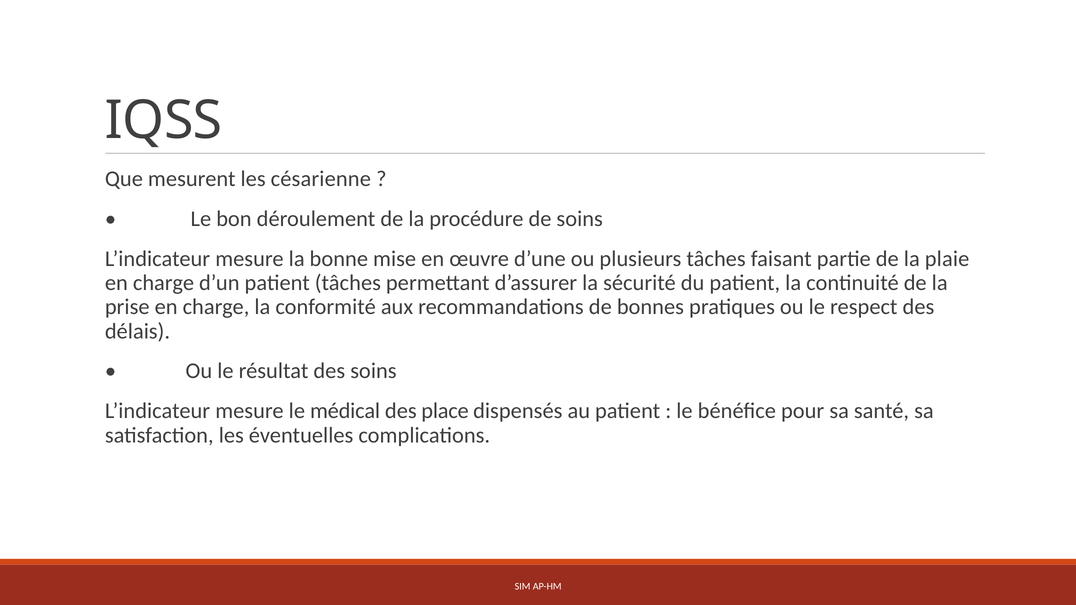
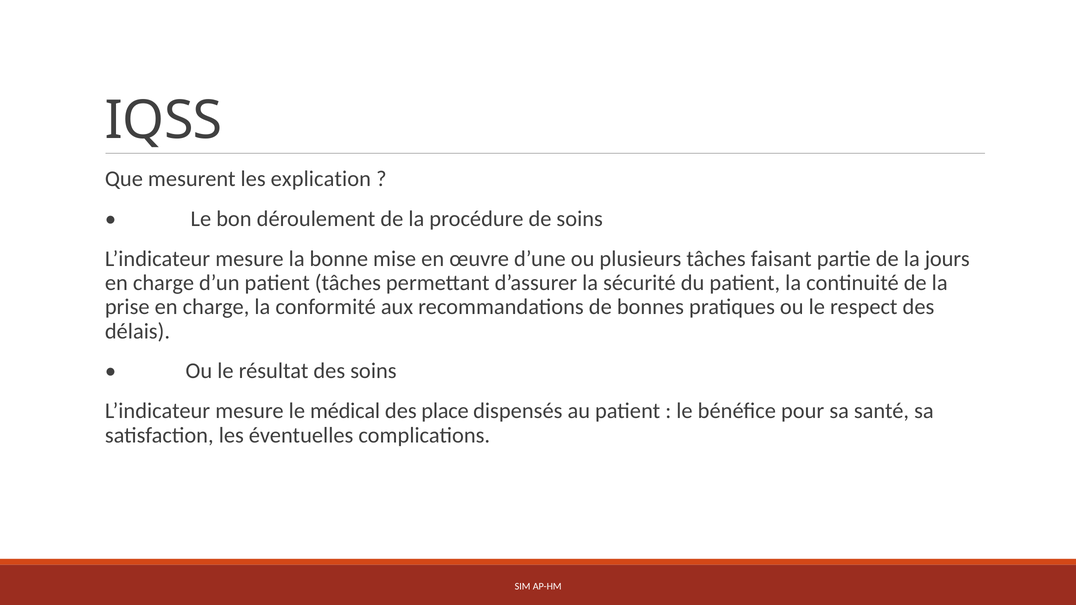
césarienne: césarienne -> explication (321, 179)
plaie: plaie -> jours (947, 259)
